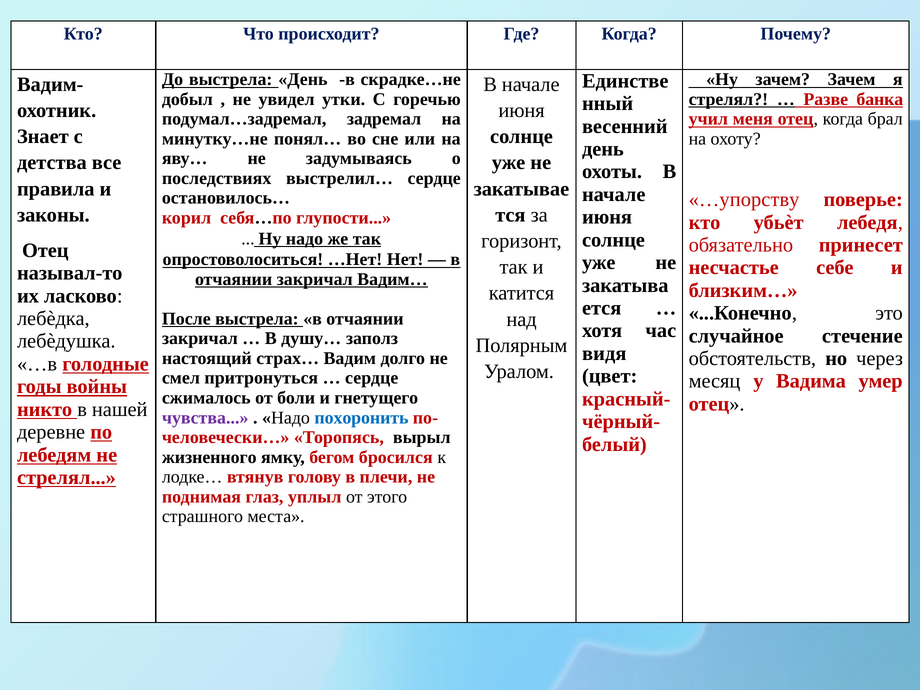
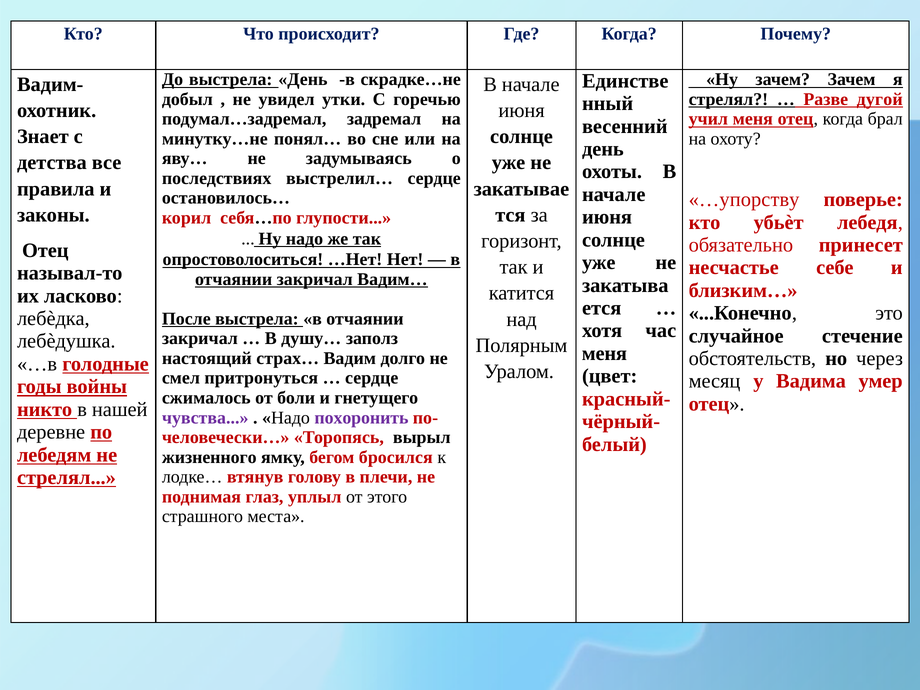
банка: банка -> дугой (880, 99)
видя: видя -> меня (604, 353)
похоронить colour: blue -> purple (361, 418)
